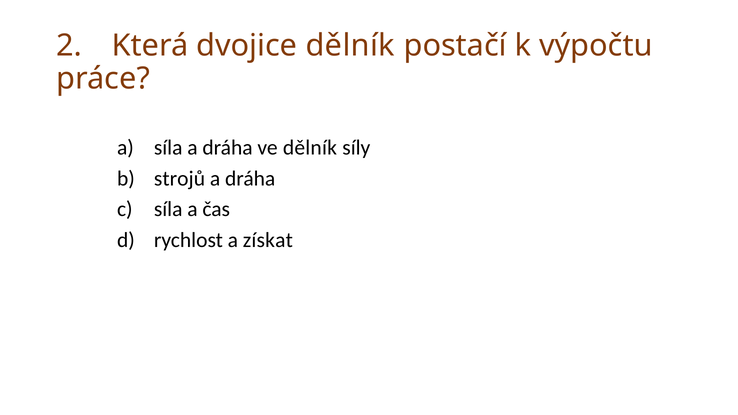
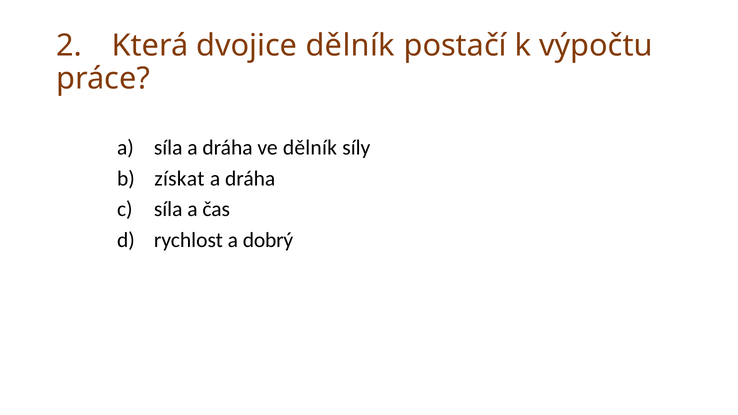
strojů: strojů -> získat (179, 179)
získat: získat -> dobrý (268, 240)
